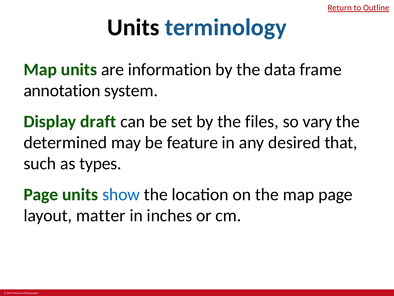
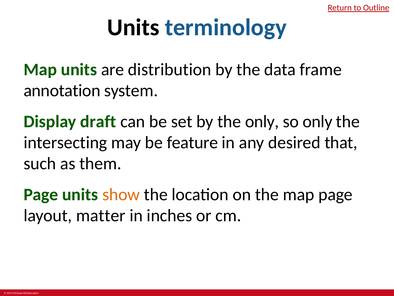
information: information -> distribution (170, 69)
the files: files -> only (262, 121)
so vary: vary -> only (318, 121)
determined: determined -> intersecting (65, 142)
types: types -> them (100, 163)
show colour: blue -> orange (121, 194)
